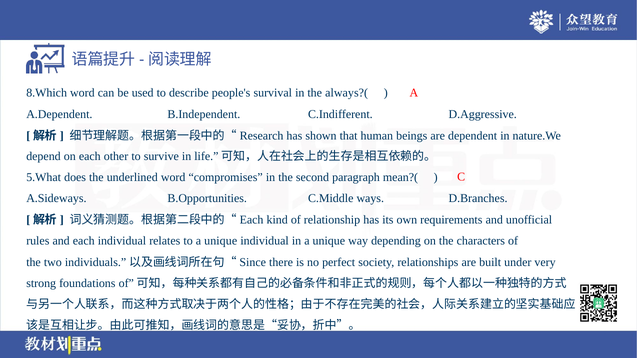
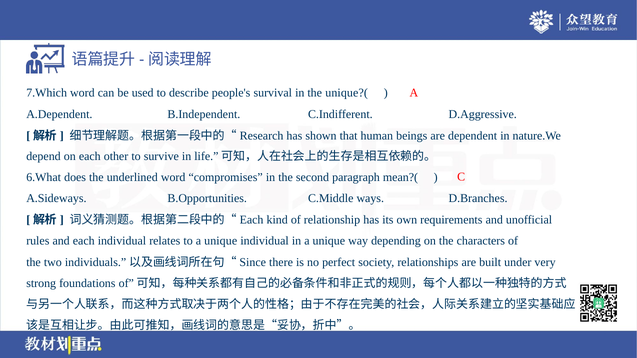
8.Which: 8.Which -> 7.Which (47, 93)
always?(: always?( -> unique?( (347, 93)
5.What: 5.What -> 6.What (44, 177)
